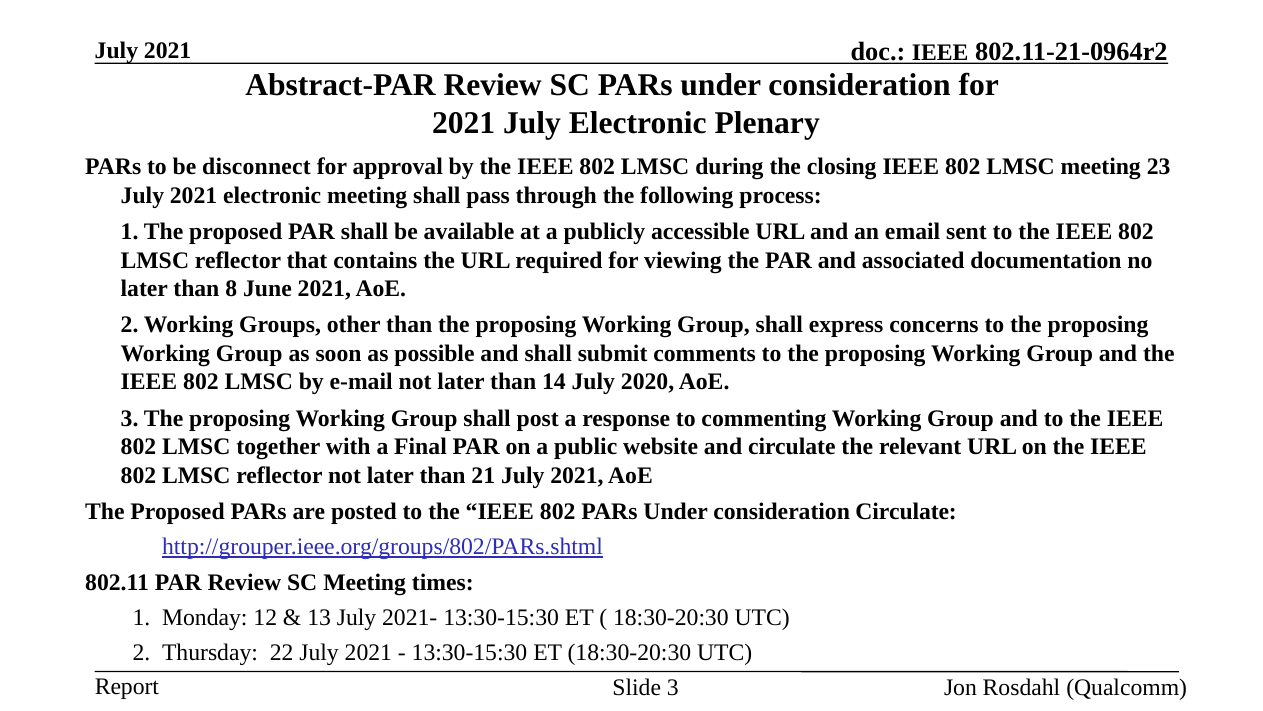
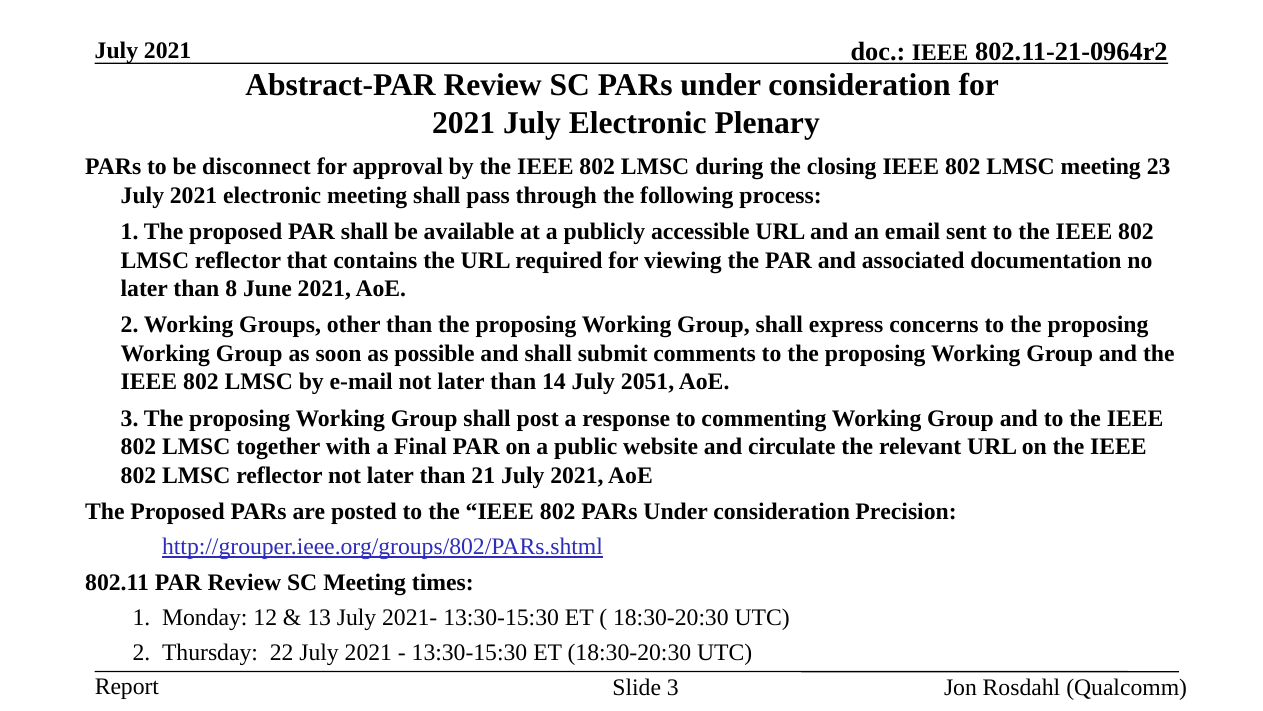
2020: 2020 -> 2051 (648, 382)
consideration Circulate: Circulate -> Precision (906, 511)
